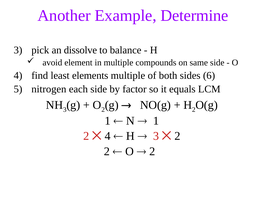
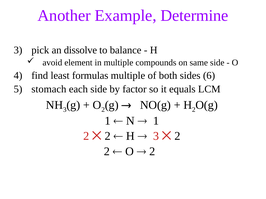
elements: elements -> formulas (90, 76)
nitrogen: nitrogen -> stomach (49, 89)
4: 4 -> 2 (108, 136)
